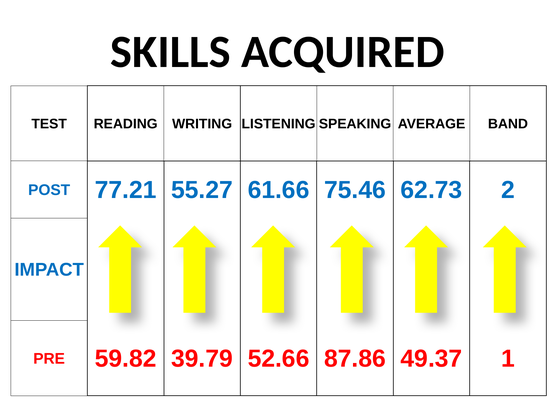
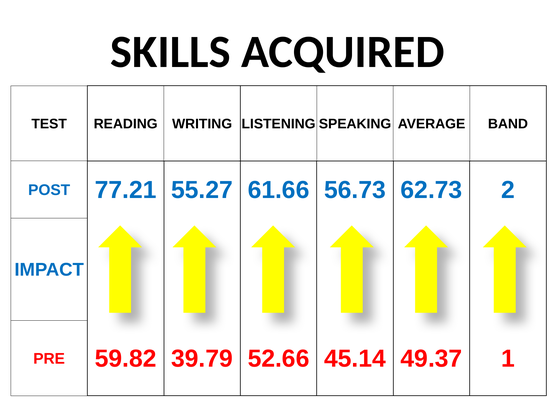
75.46: 75.46 -> 56.73 (355, 190)
87.86: 87.86 -> 45.14 (355, 359)
